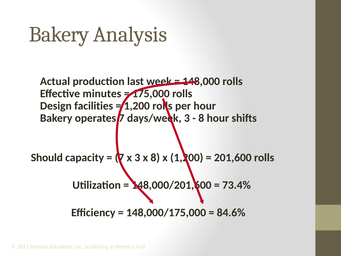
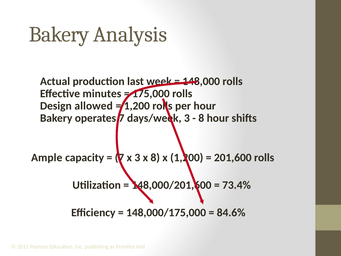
facilities: facilities -> allowed (94, 106)
Should: Should -> Ample (47, 158)
